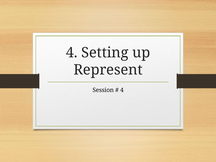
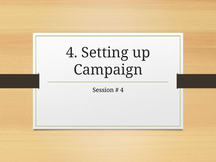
Represent: Represent -> Campaign (108, 70)
